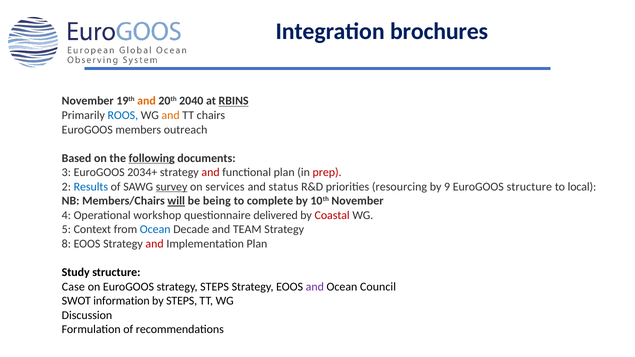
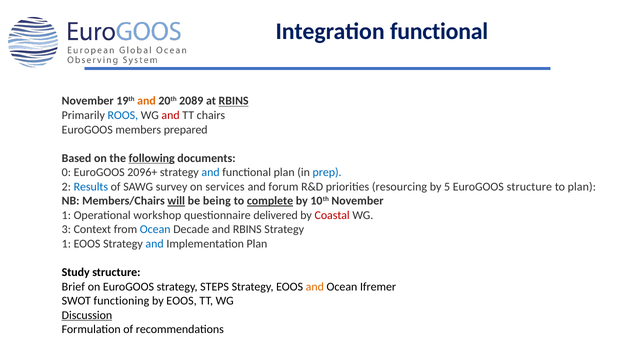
Integration brochures: brochures -> functional (439, 31)
2040: 2040 -> 2089 (191, 101)
and colour: orange -> red (171, 115)
outreach: outreach -> prepared (186, 130)
3: 3 -> 0 (66, 173)
2034+: 2034+ -> 2096+ (142, 173)
and colour: red -> blue (211, 173)
prep colour: red -> blue (327, 173)
survey underline: present -> none (172, 187)
status: status -> forum (283, 187)
9: 9 -> 5 (447, 187)
to local: local -> plan (582, 187)
complete underline: none -> present (270, 201)
4: 4 -> 1 (66, 215)
5: 5 -> 3 (66, 230)
and TEAM: TEAM -> RBINS (247, 230)
8: 8 -> 1 (66, 244)
and colour: red -> blue (155, 244)
Case: Case -> Brief (73, 287)
and colour: purple -> orange (315, 287)
Council: Council -> Ifremer (378, 287)
information: information -> functioning (121, 301)
by STEPS: STEPS -> EOOS (182, 301)
Discussion underline: none -> present (87, 315)
